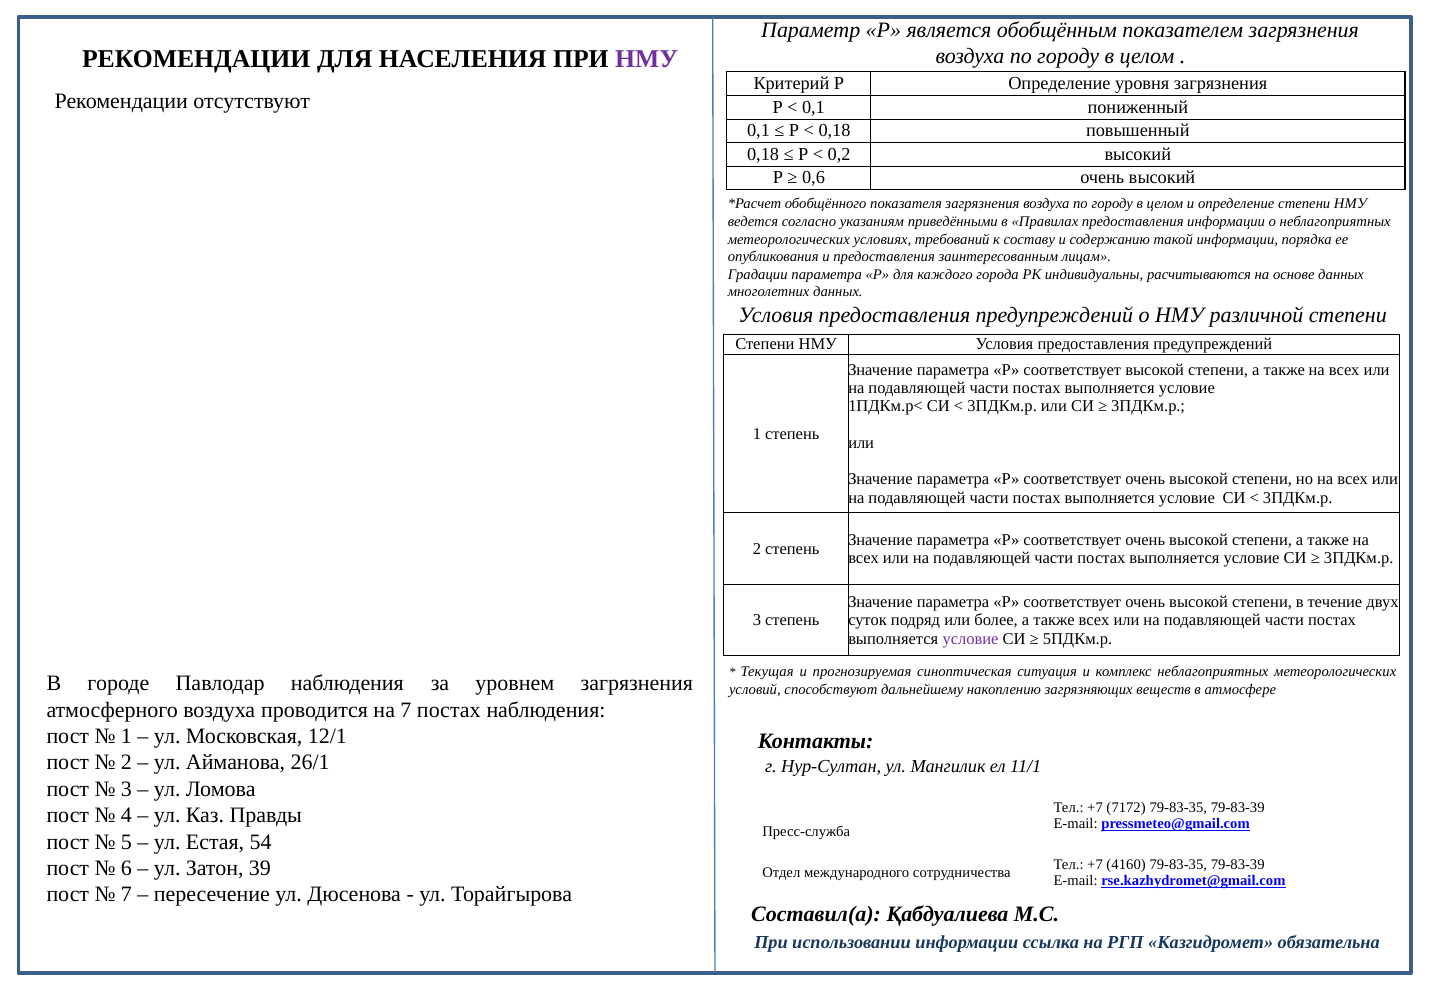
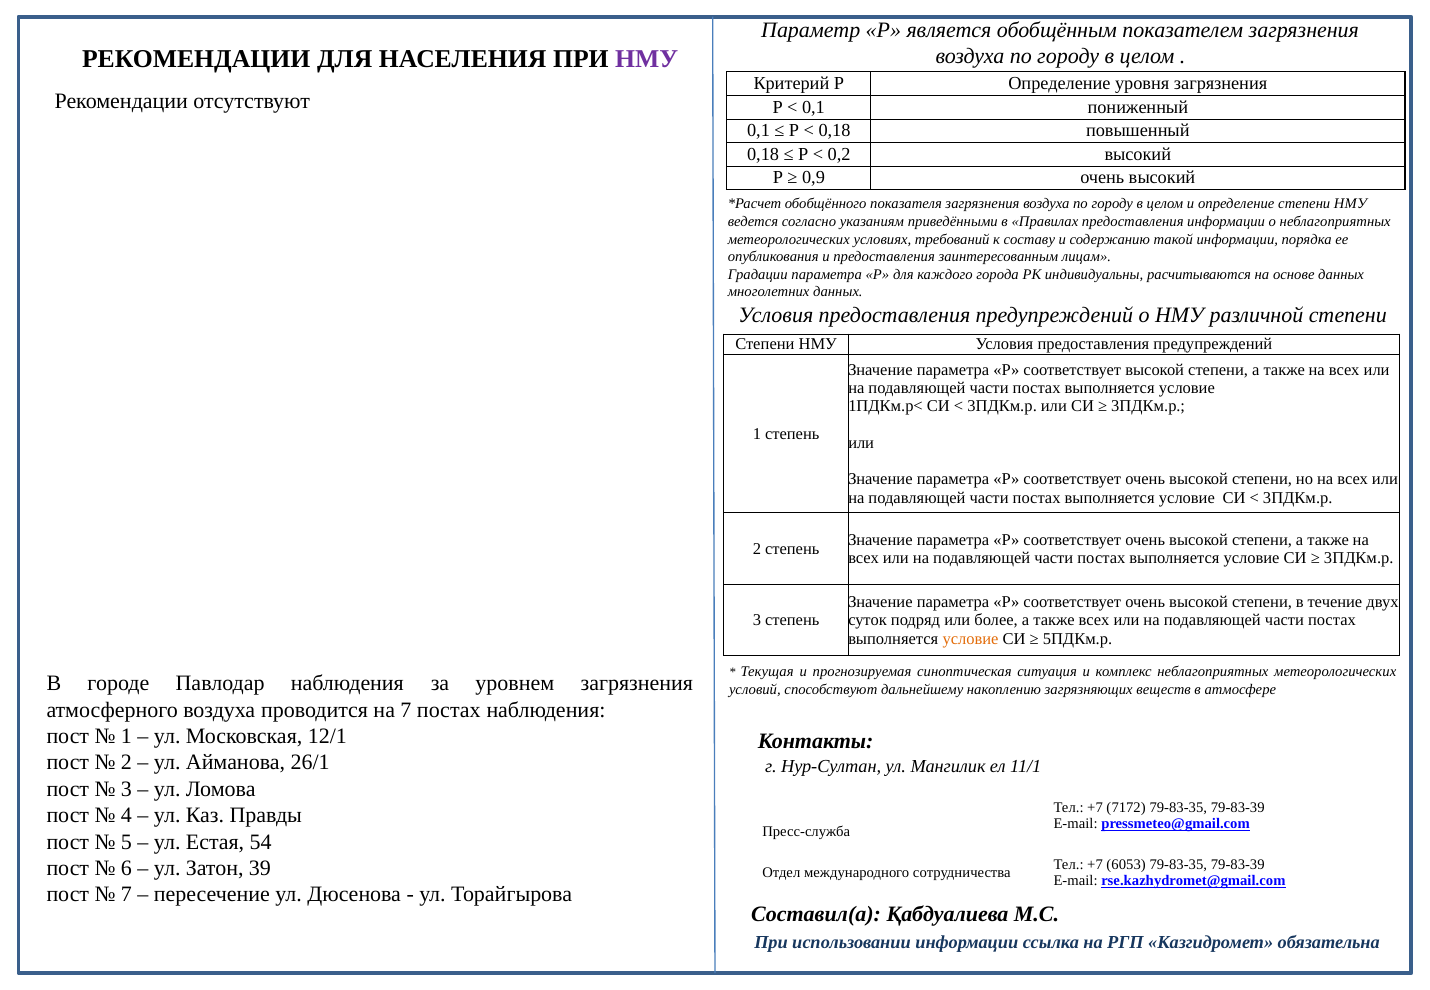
0,6: 0,6 -> 0,9 (814, 178)
условие colour: purple -> orange (970, 639)
4160: 4160 -> 6053 (1126, 865)
